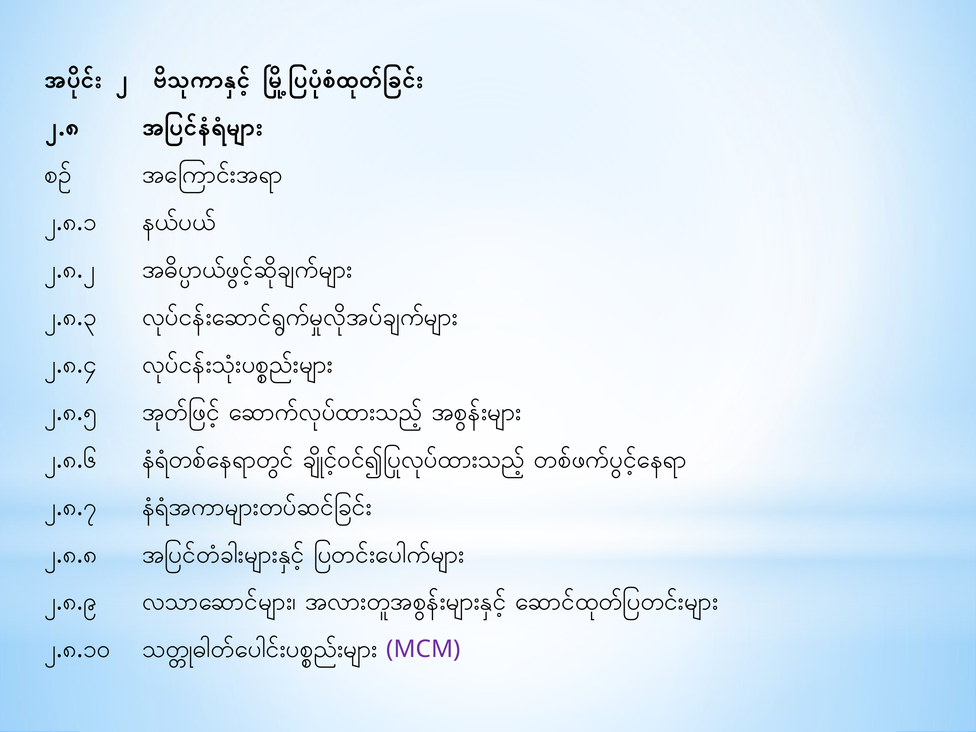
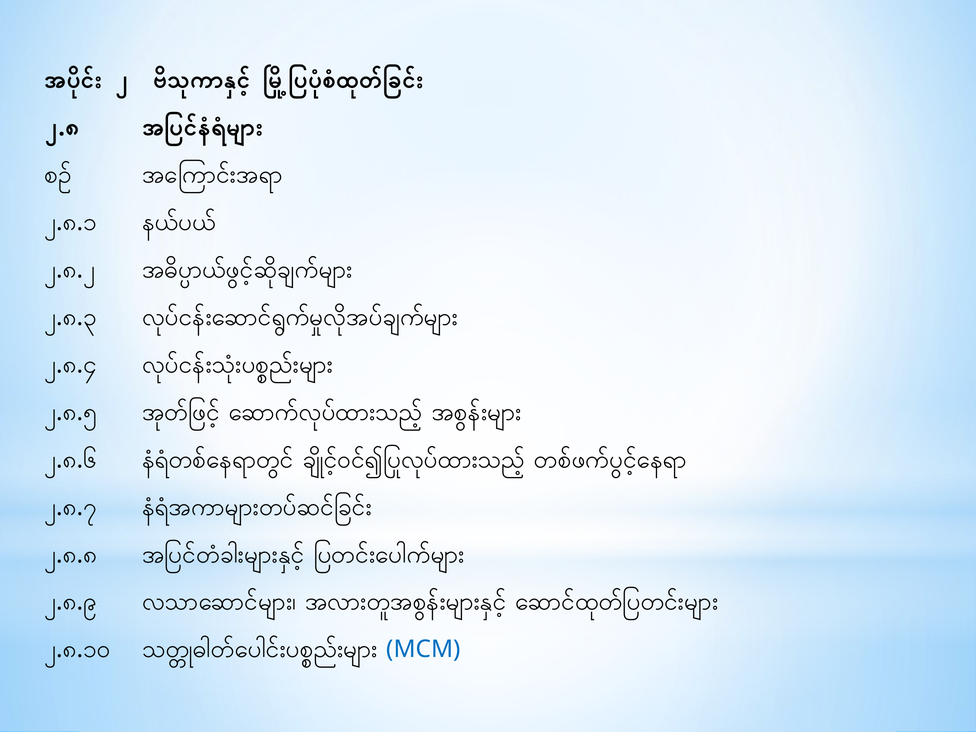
MCM colour: purple -> blue (424, 649)
